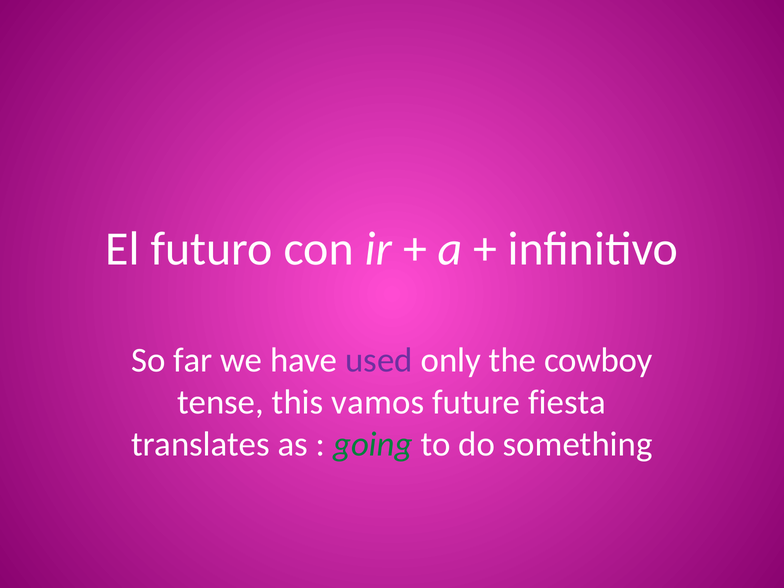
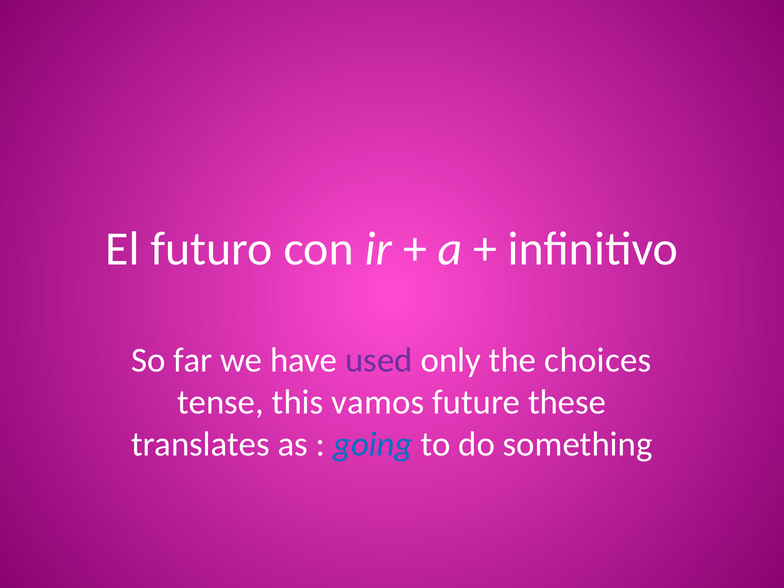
cowboy: cowboy -> choices (598, 360)
fiesta: fiesta -> these (567, 402)
going colour: green -> blue (373, 444)
